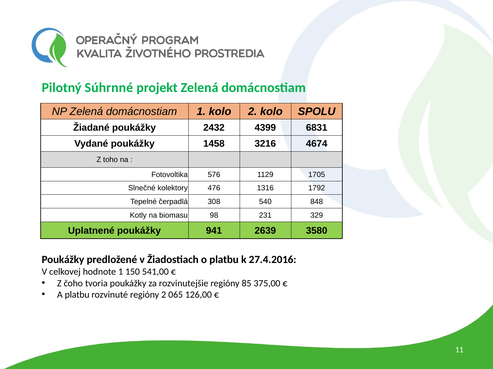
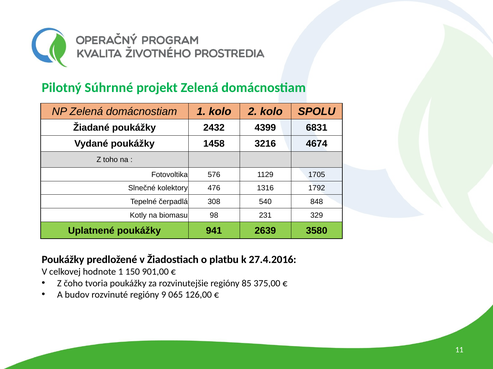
541,00: 541,00 -> 901,00 (155, 272)
A platbu: platbu -> budov (77, 295)
regióny 2: 2 -> 9 (164, 295)
